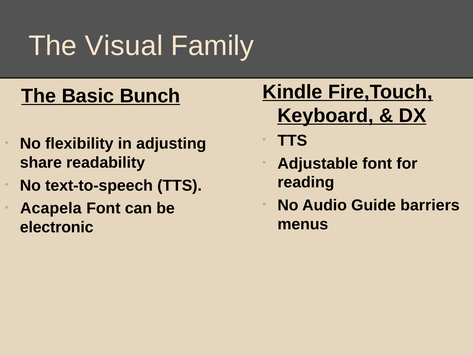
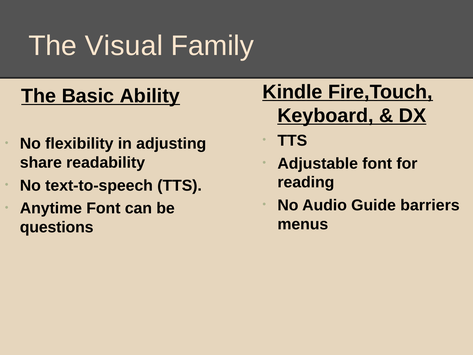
Bunch: Bunch -> Ability (150, 96)
Acapela: Acapela -> Anytime (51, 208)
electronic: electronic -> questions (57, 227)
